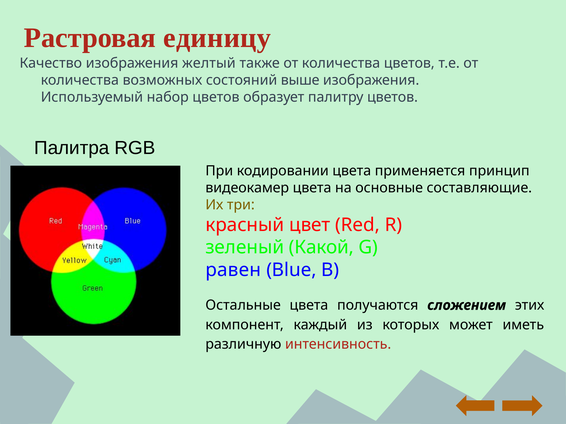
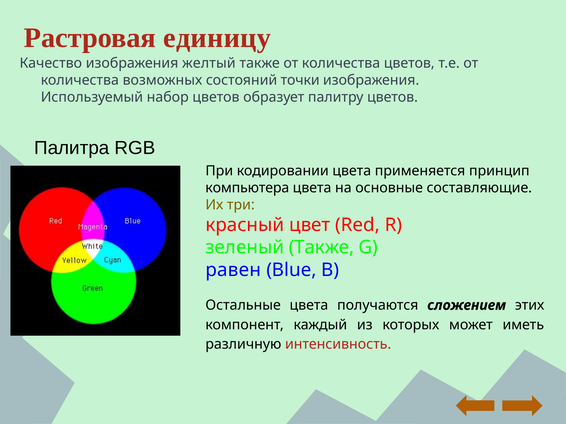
выше: выше -> точки (300, 80)
видеокамер: видеокамер -> компьютера (247, 188)
зеленый Какой: Какой -> Также (321, 248)
